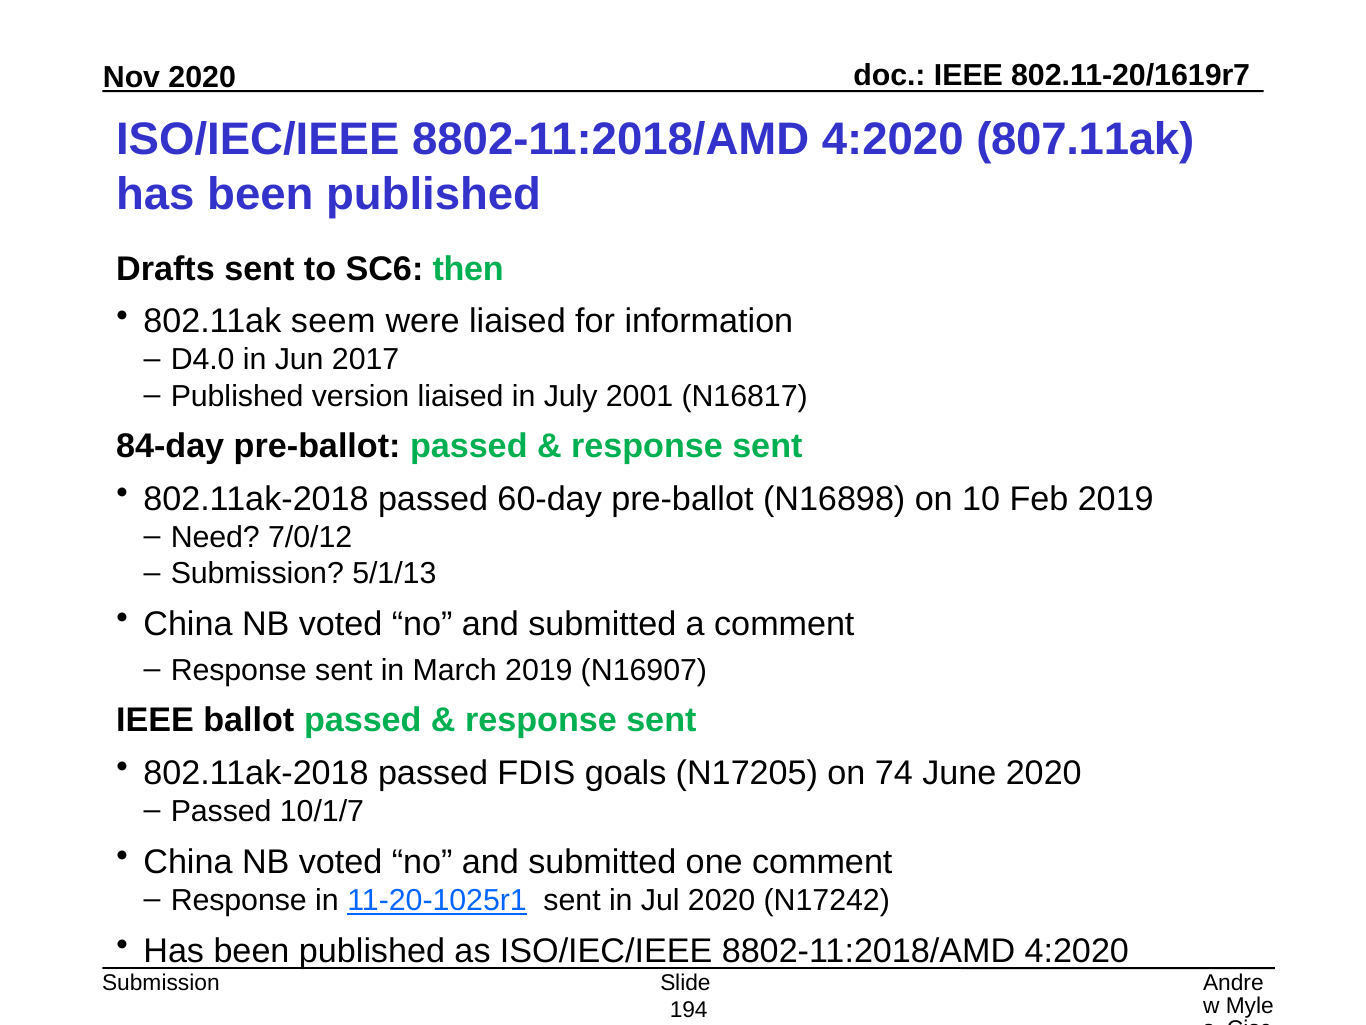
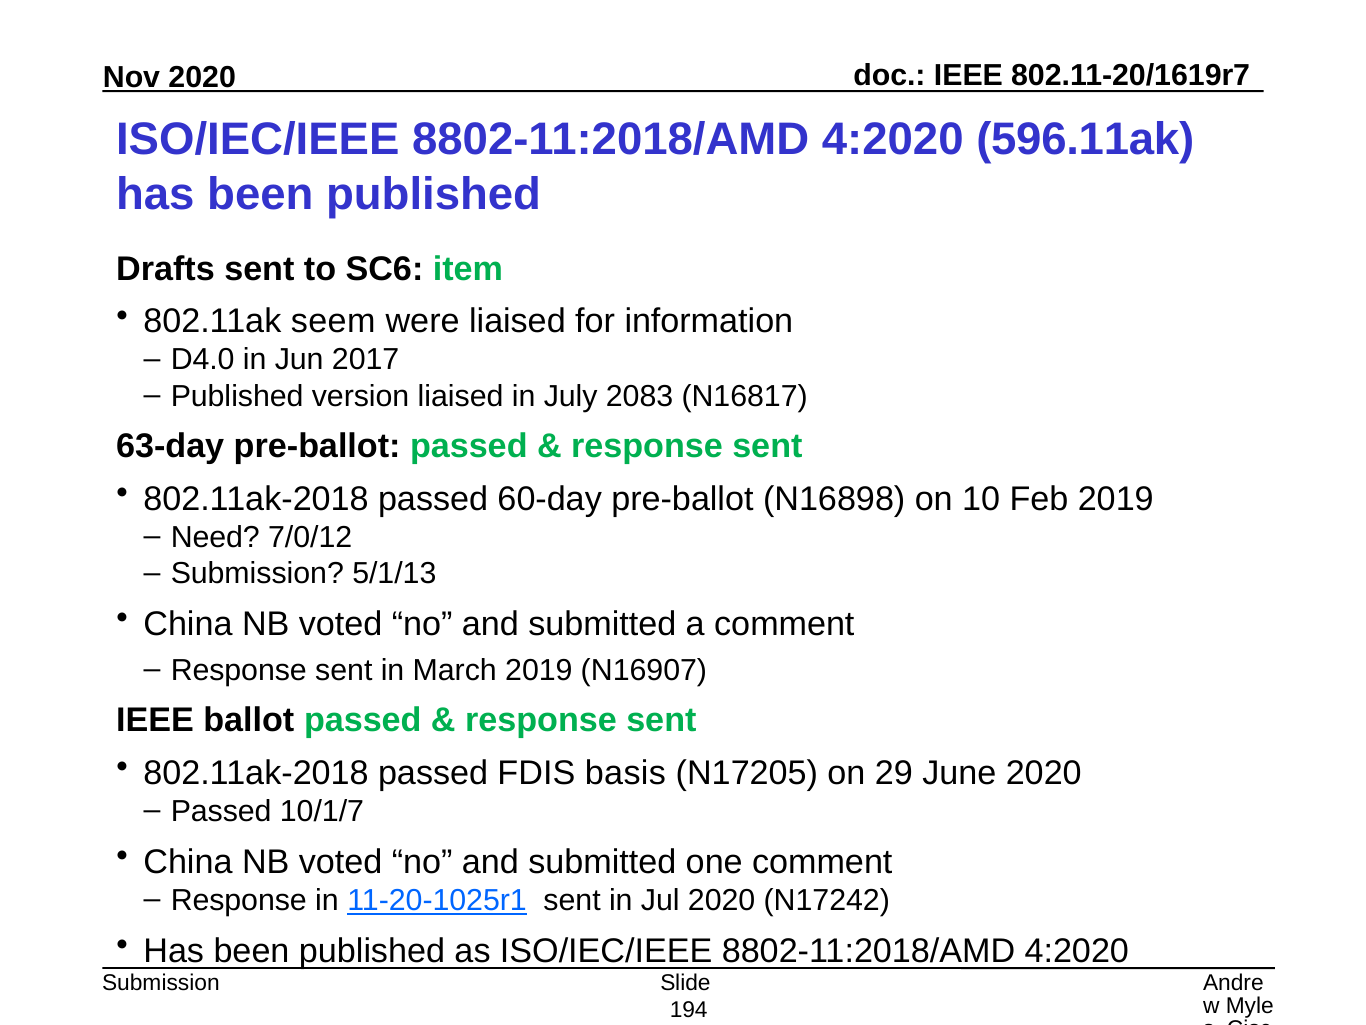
807.11ak: 807.11ak -> 596.11ak (1085, 140)
then: then -> item (468, 269)
2001: 2001 -> 2083 (640, 396)
84-day: 84-day -> 63-day (170, 446)
goals: goals -> basis (625, 773)
74: 74 -> 29 (894, 773)
